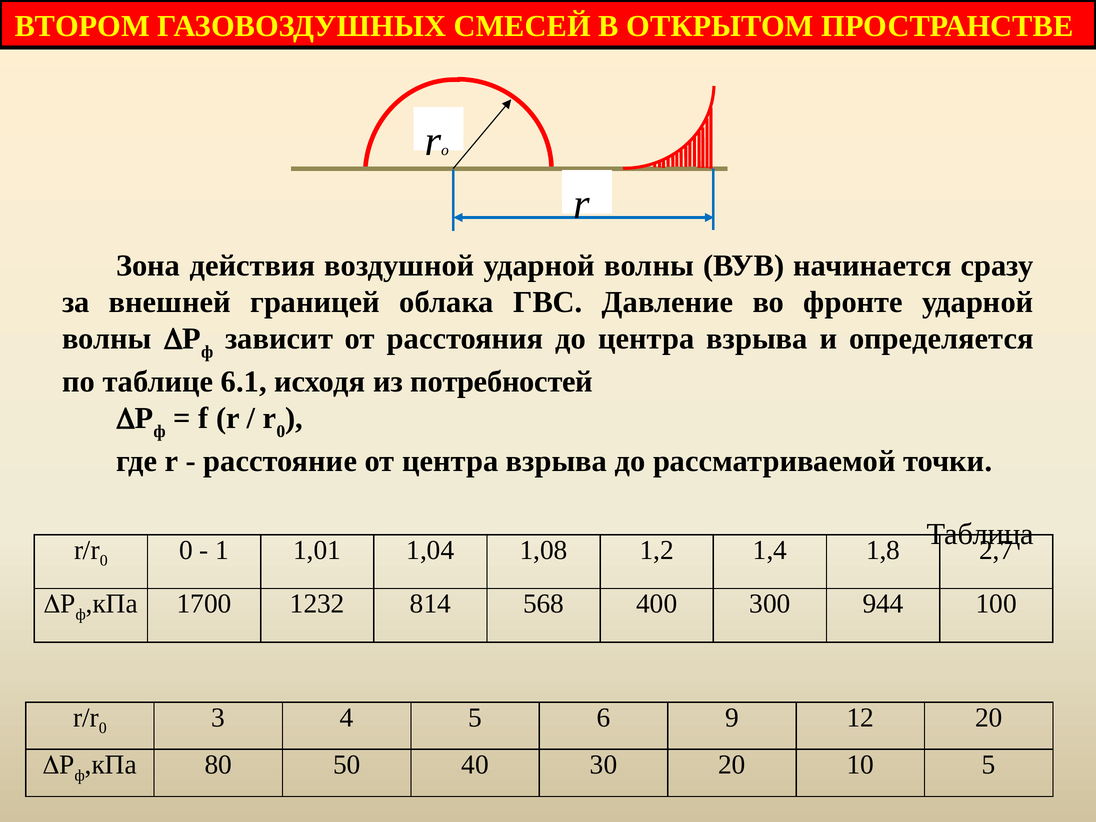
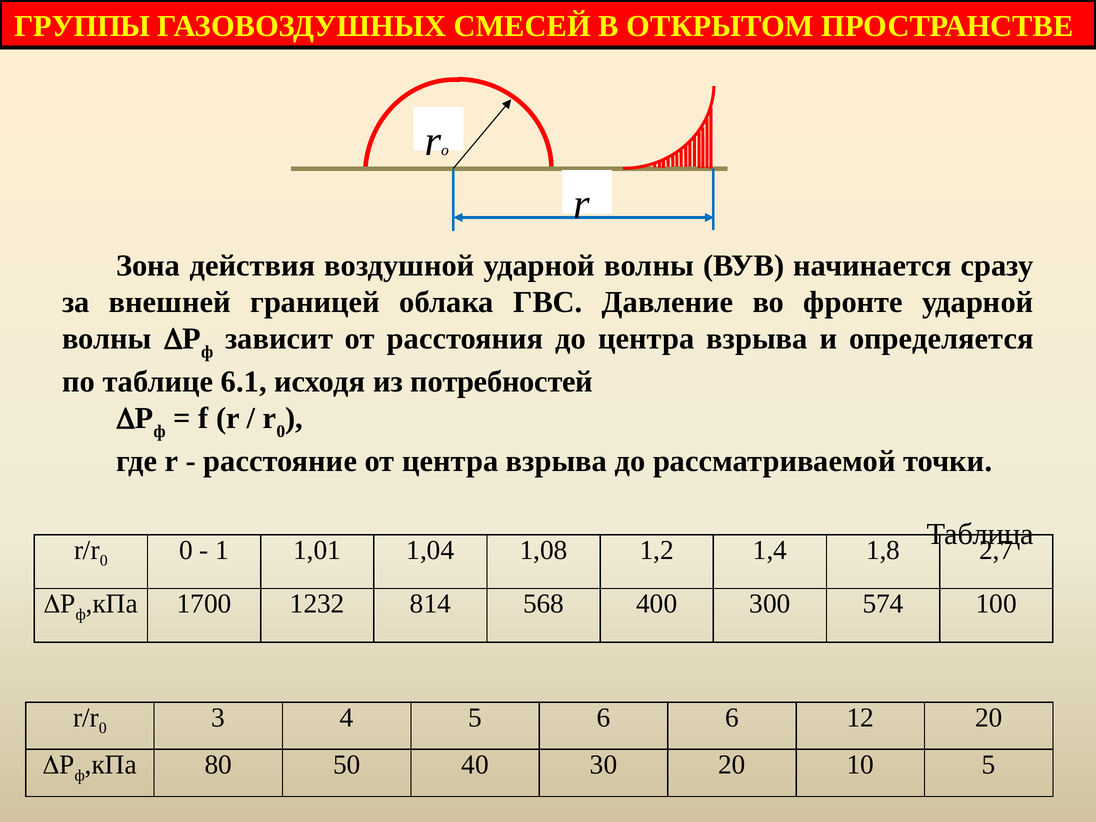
ВТОРОМ: ВТОРОМ -> ГРУППЫ (82, 26)
944: 944 -> 574 (883, 604)
6 9: 9 -> 6 (732, 718)
